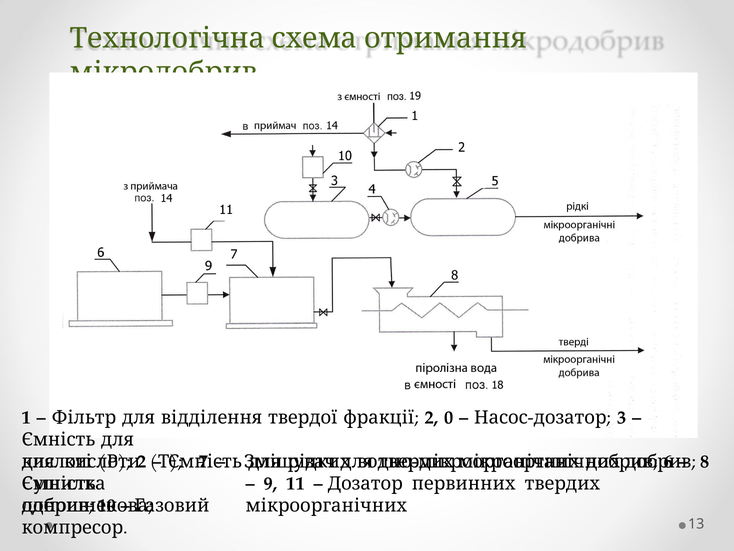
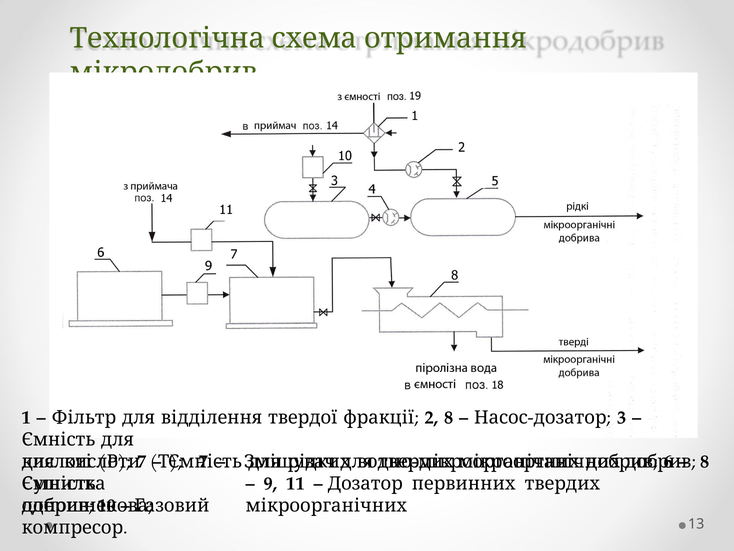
2 0: 0 -> 8 (449, 417)
2: 2 -> 7 (142, 461)
